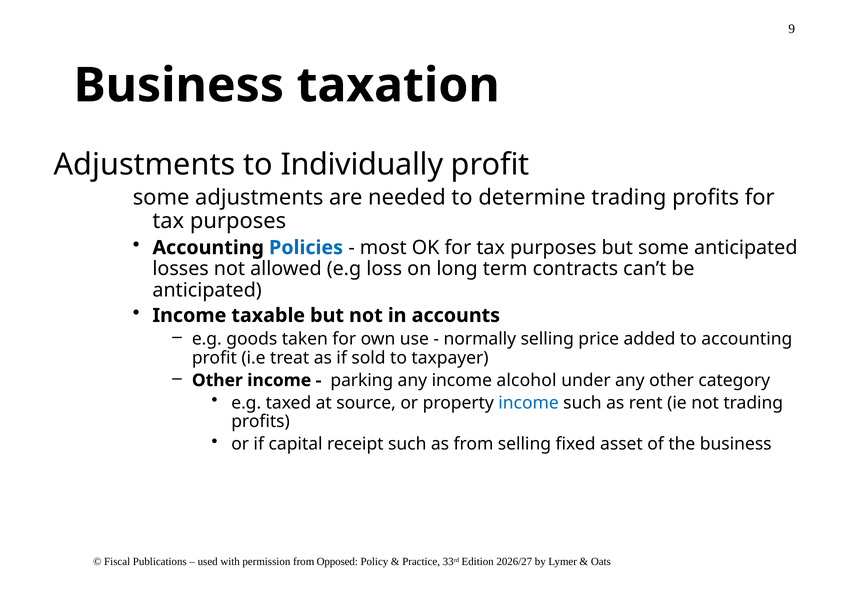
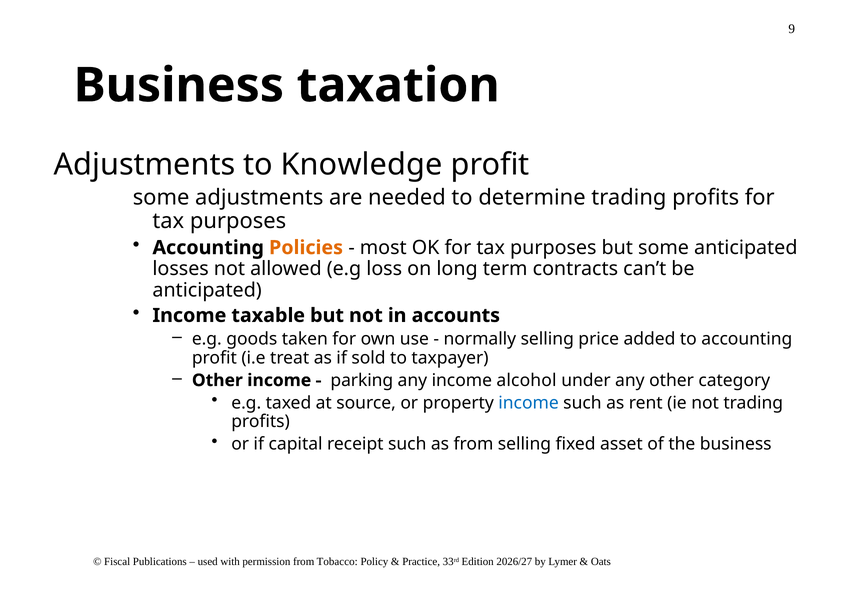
Individually: Individually -> Knowledge (362, 165)
Policies colour: blue -> orange (306, 248)
Opposed: Opposed -> Tobacco (337, 562)
